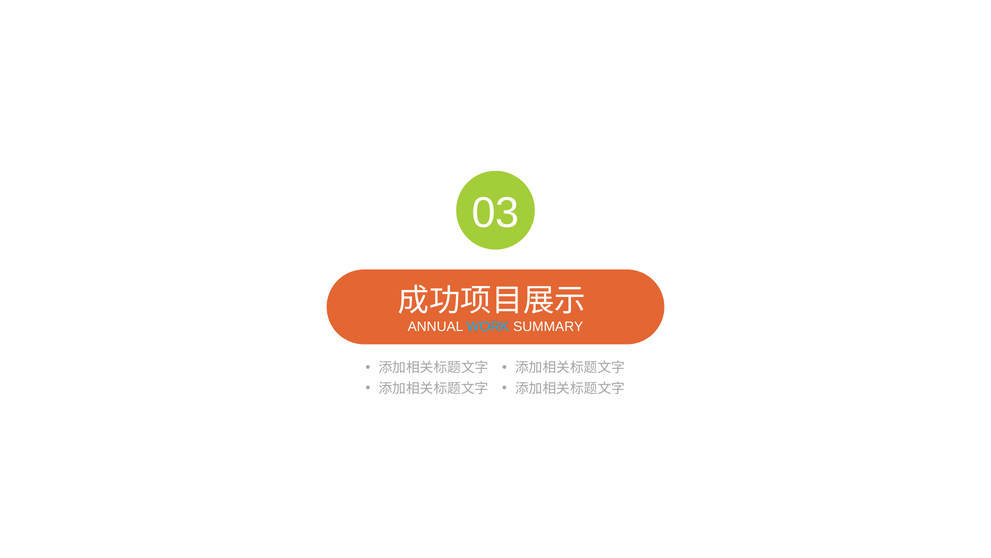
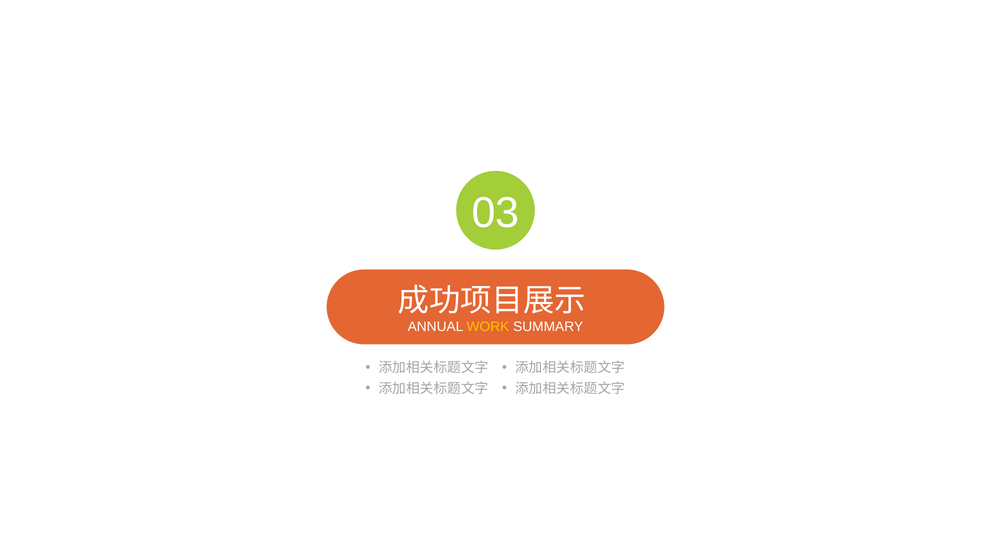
WORK colour: light blue -> yellow (488, 326)
